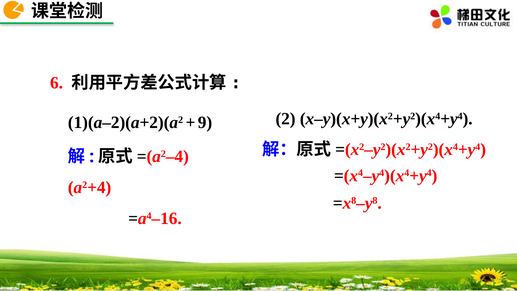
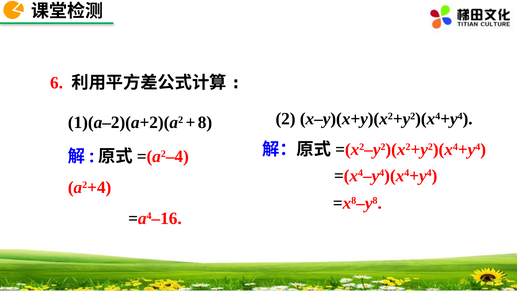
9: 9 -> 8 (205, 123)
